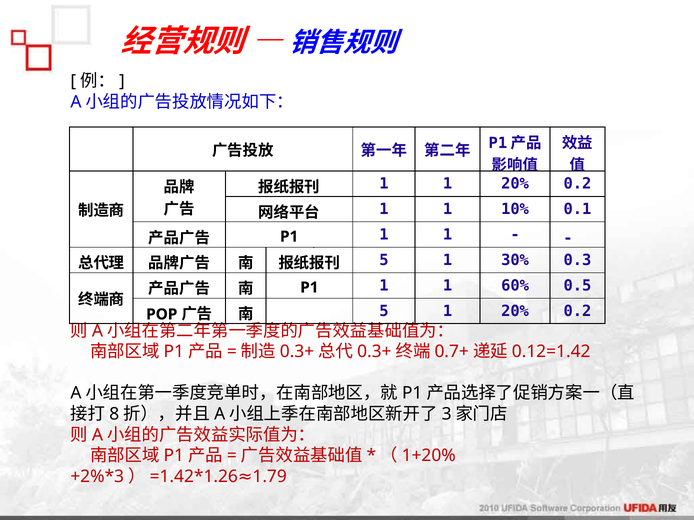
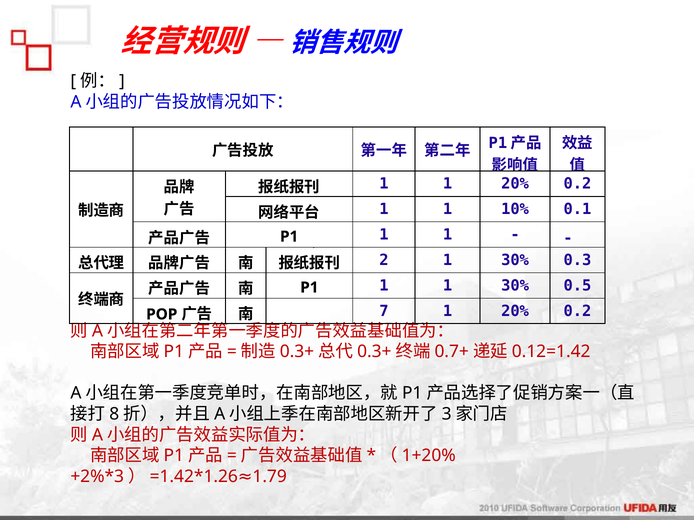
5: 5 -> 2 (384, 260)
1 1 60%: 60% -> 30% (515, 286)
5: 5 -> 7 (384, 311)
